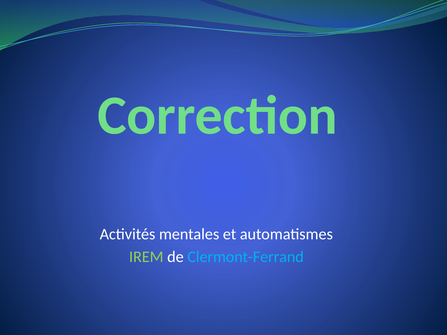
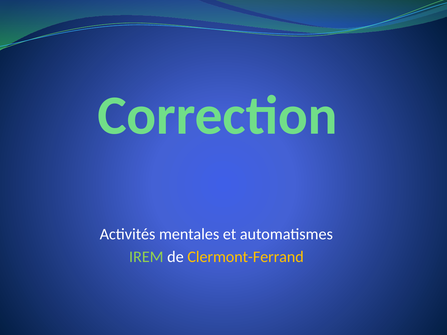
Clermont-Ferrand colour: light blue -> yellow (246, 257)
